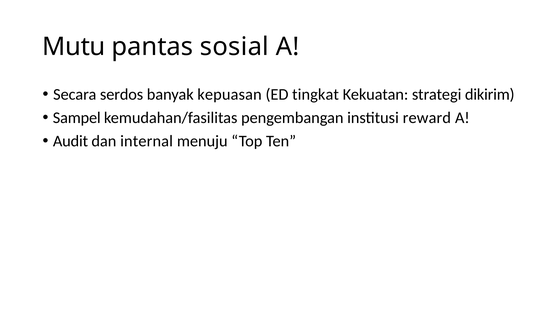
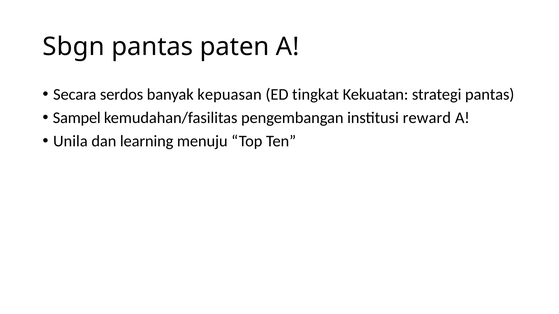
Mutu: Mutu -> Sbgn (74, 47)
sosial: sosial -> paten (235, 47)
strategi dikirim: dikirim -> pantas (490, 95)
Audit: Audit -> Unila (70, 141)
internal: internal -> learning (147, 141)
